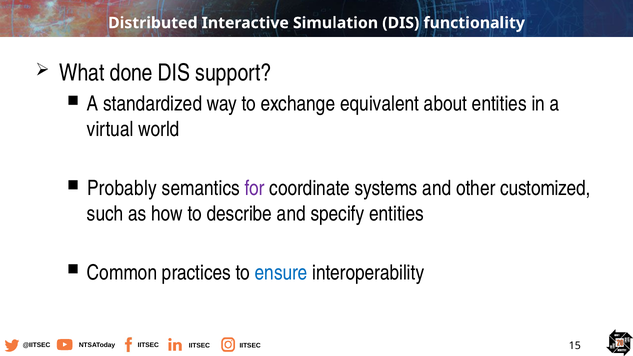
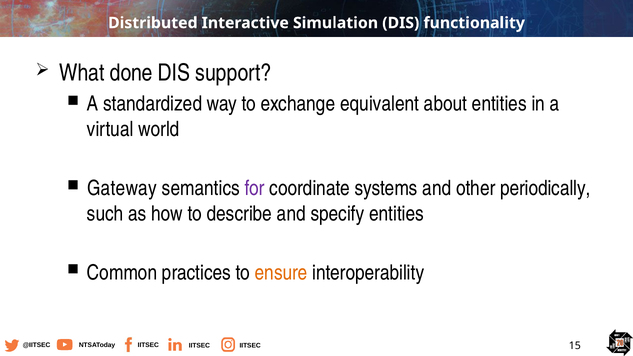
Probably: Probably -> Gateway (122, 188)
customized: customized -> periodically (545, 188)
ensure colour: blue -> orange (281, 273)
